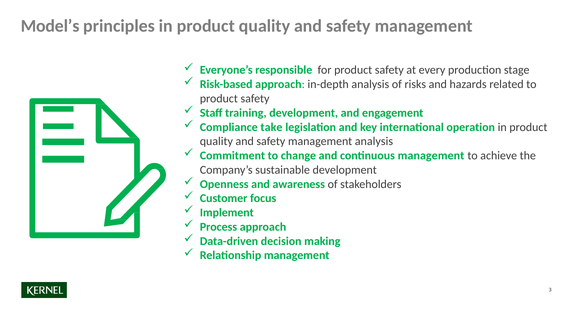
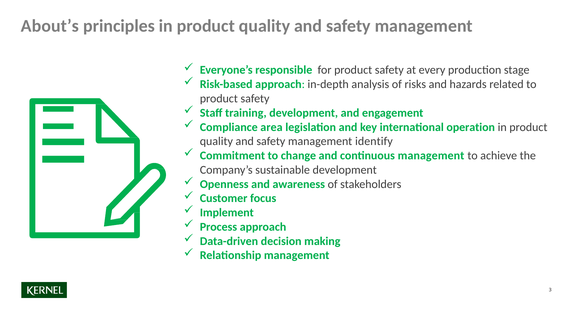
Model’s: Model’s -> About’s (50, 26)
take: take -> area (271, 127)
management analysis: analysis -> identify (374, 142)
